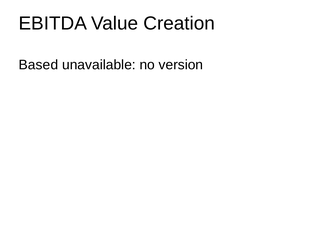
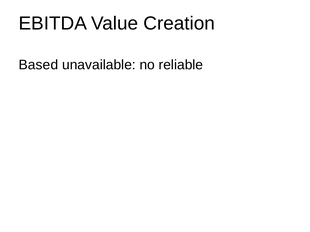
version: version -> reliable (181, 65)
